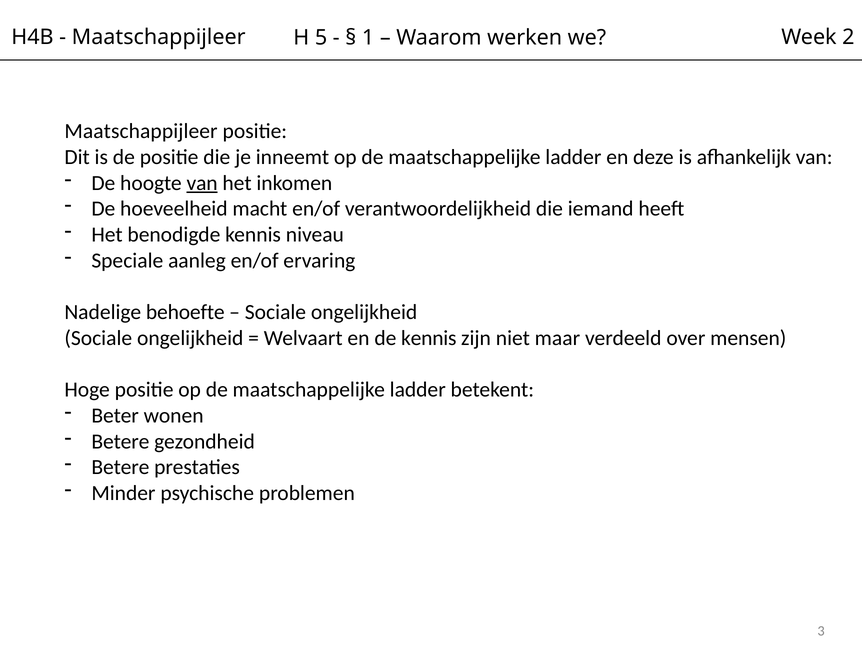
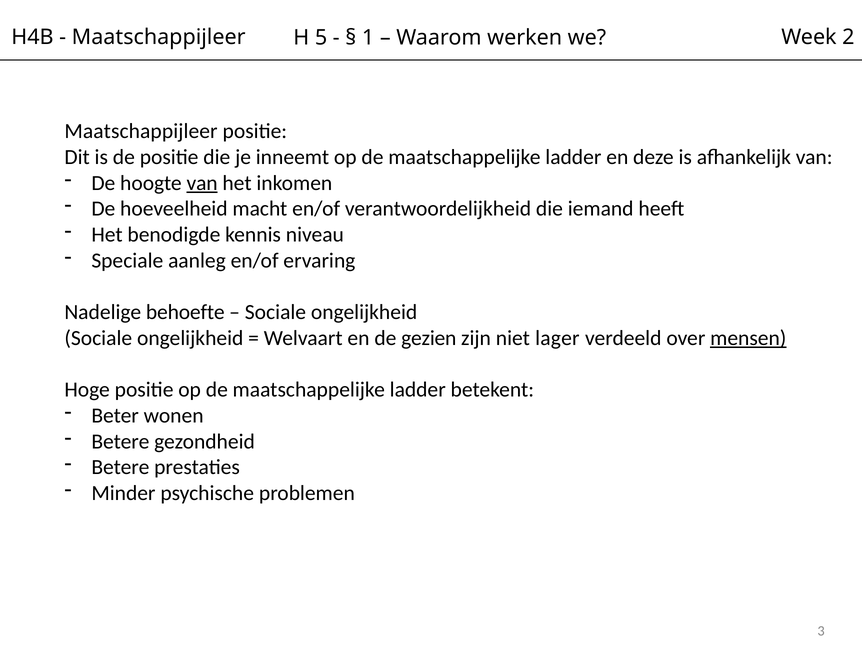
de kennis: kennis -> gezien (429, 338)
maar: maar -> lager (557, 338)
mensen underline: none -> present (748, 338)
